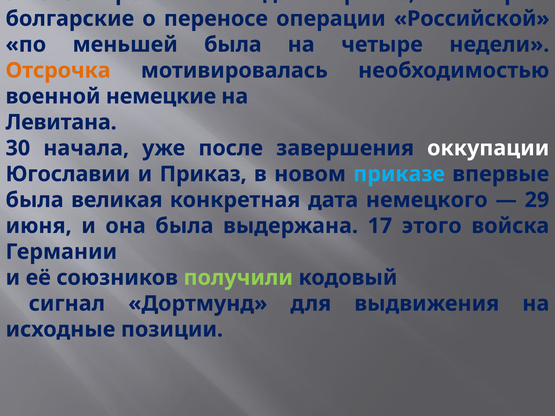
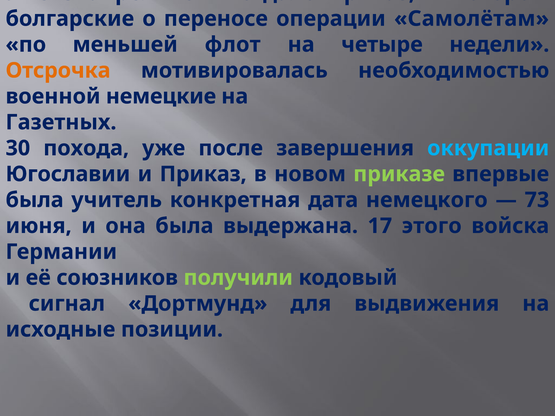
Российской: Российской -> Самолётам (472, 19)
меньшей была: была -> флот (233, 45)
Левитана: Левитана -> Газетных (61, 122)
начала: начала -> похода (86, 148)
оккупации colour: white -> light blue (488, 148)
приказе colour: light blue -> light green (399, 174)
великая: великая -> учитель (117, 200)
29: 29 -> 73 (537, 200)
